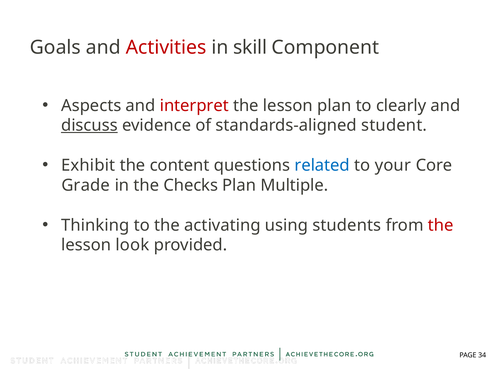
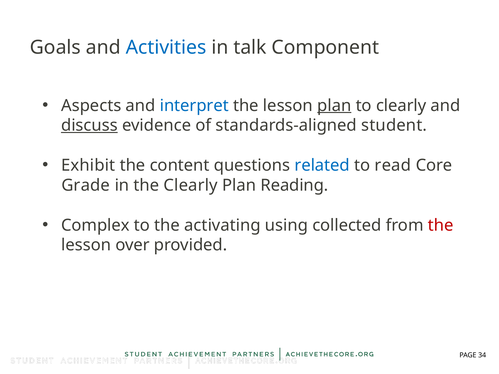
Activities colour: red -> blue (166, 48)
skill: skill -> talk (250, 48)
interpret colour: red -> blue (194, 106)
plan underline: none -> present (334, 106)
your: your -> read (393, 165)
the Checks: Checks -> Clearly (191, 185)
Multiple: Multiple -> Reading (294, 185)
Thinking: Thinking -> Complex (95, 225)
students: students -> collected (347, 225)
look: look -> over (133, 245)
